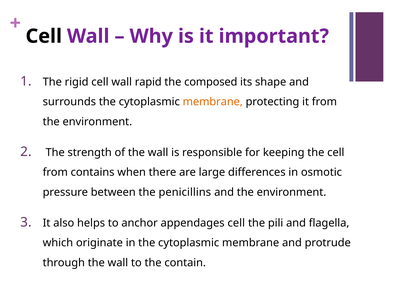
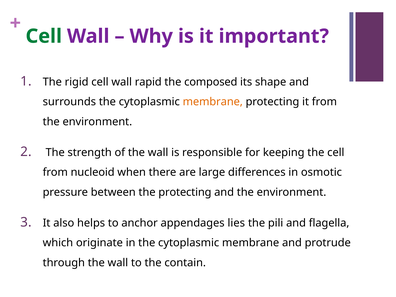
Cell colour: black -> green (44, 36)
contains: contains -> nucleoid (93, 172)
the penicillins: penicillins -> protecting (185, 192)
appendages cell: cell -> lies (236, 223)
